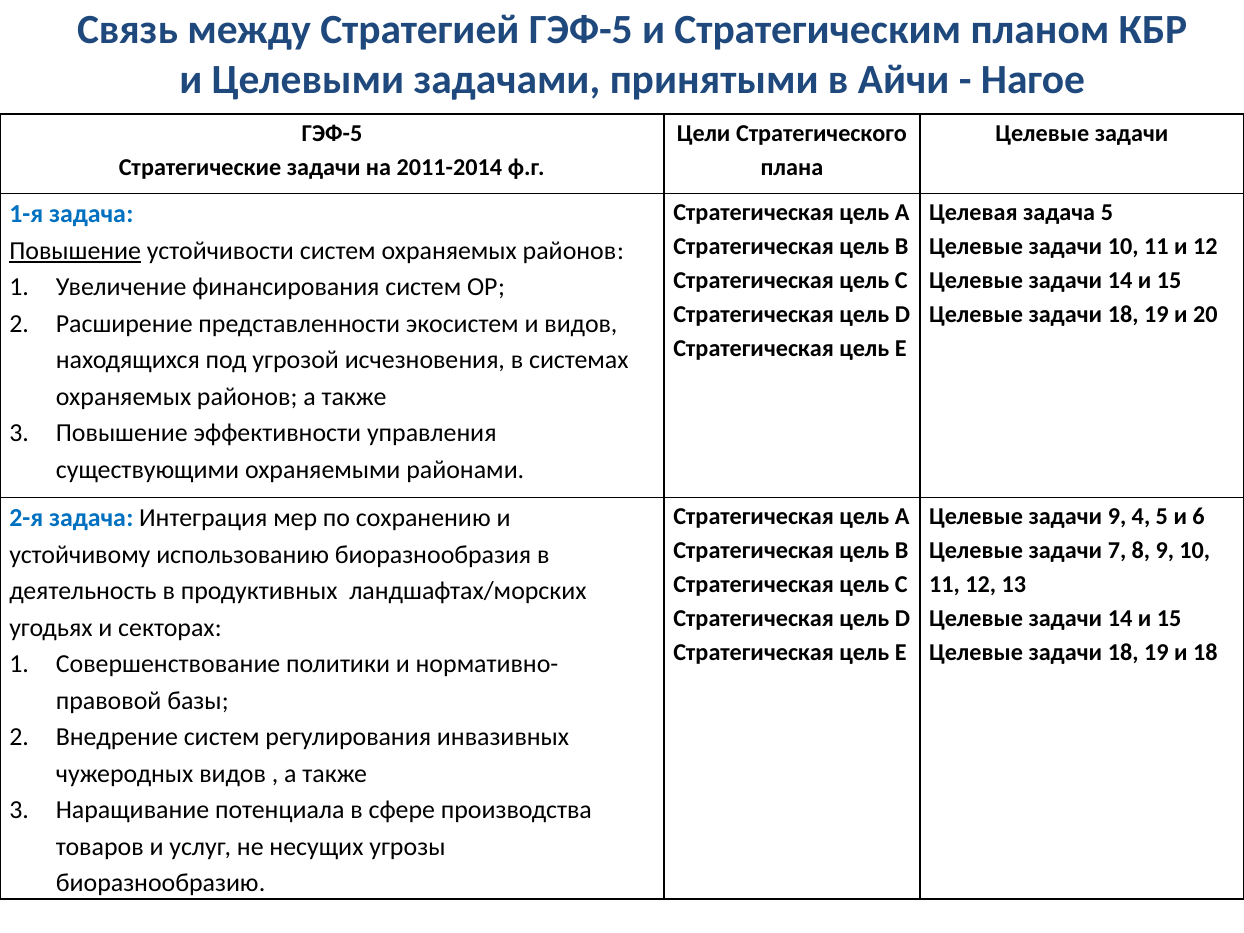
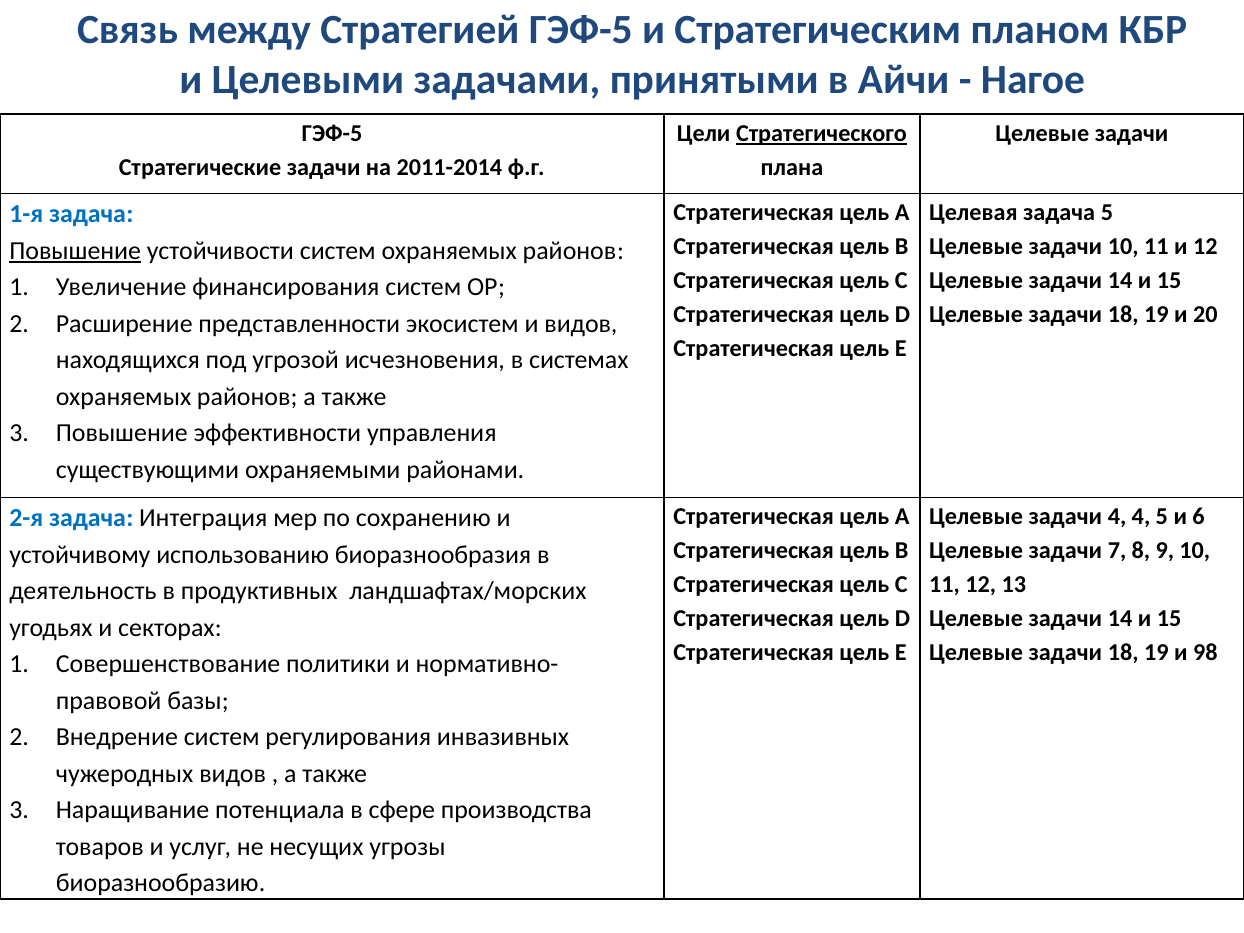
Стратегического underline: none -> present (821, 133)
задачи 9: 9 -> 4 (1117, 517)
и 18: 18 -> 98 (1205, 652)
